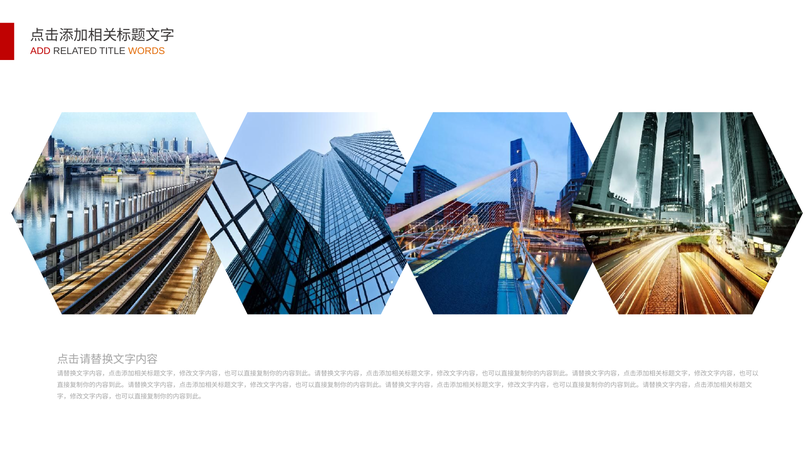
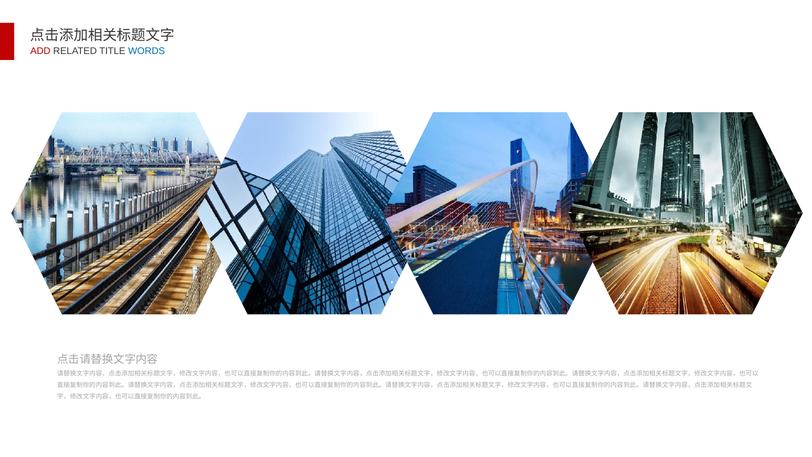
WORDS colour: orange -> blue (147, 51)
